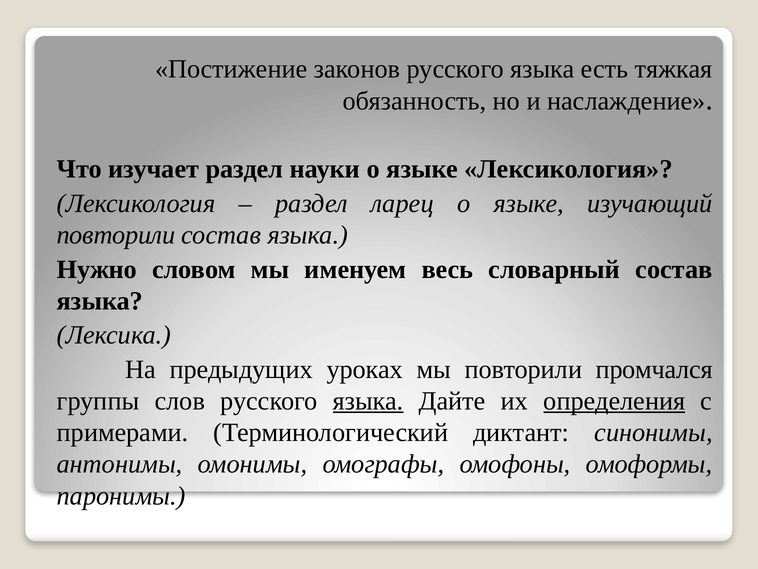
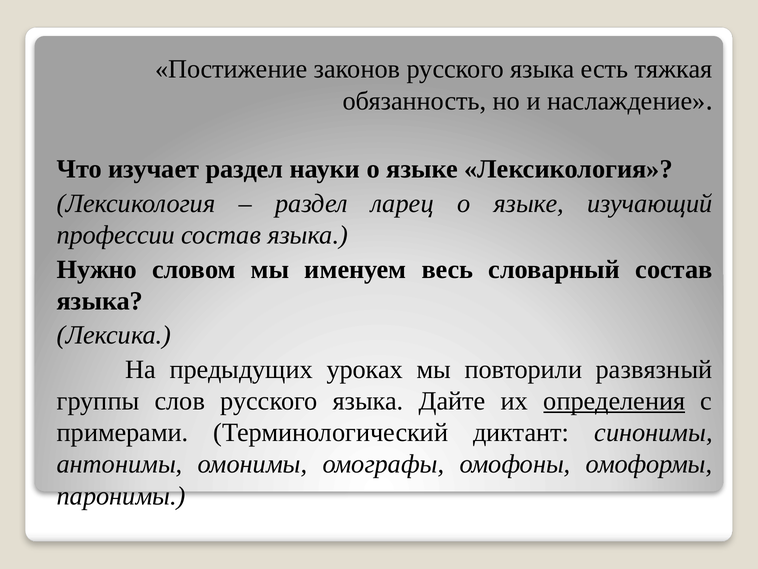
повторили: повторили -> профессии (116, 235)
промчался: промчался -> развязный (654, 369)
языка underline: present -> none (368, 401)
